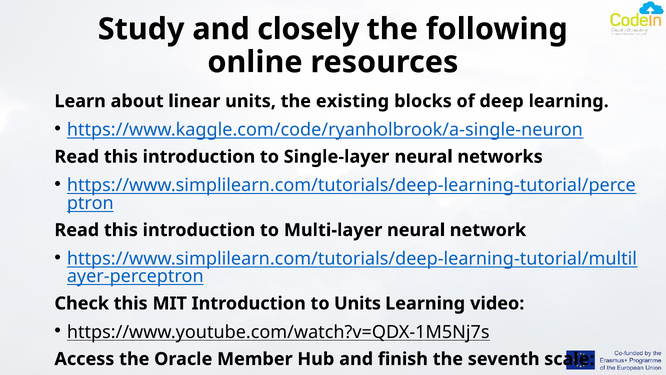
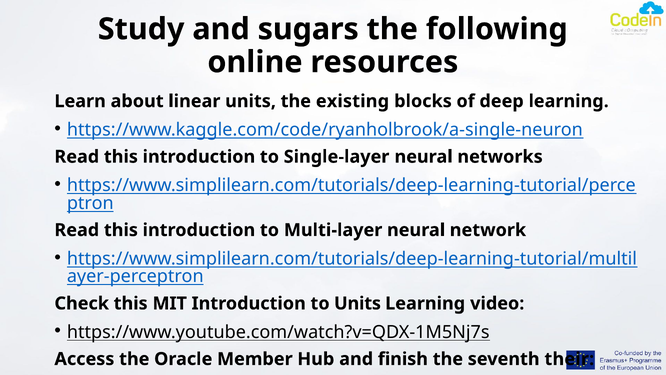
closely: closely -> sugars (308, 29)
scale: scale -> their (569, 359)
